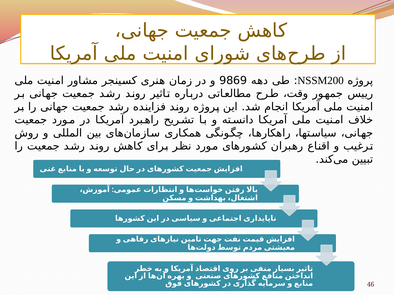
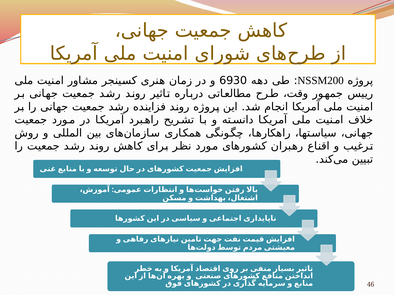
9869: 9869 -> 6930 (233, 81)
